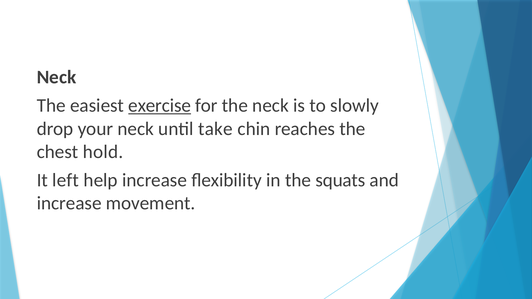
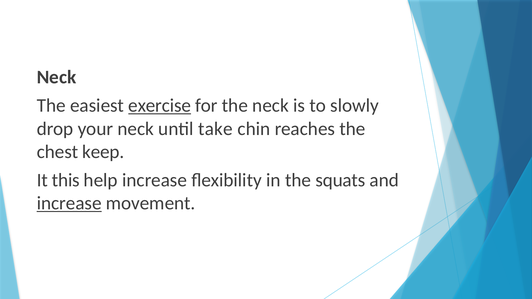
hold: hold -> keep (103, 152)
left: left -> this (66, 180)
increase underline: none -> present (69, 203)
